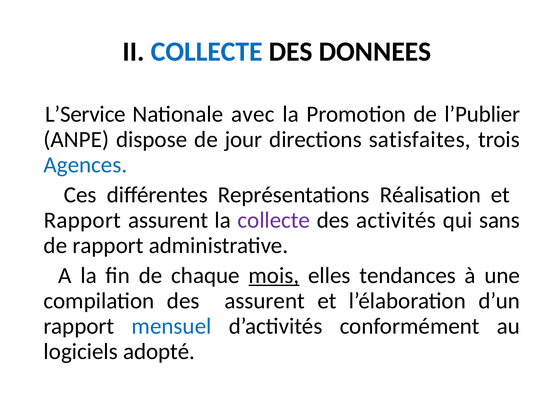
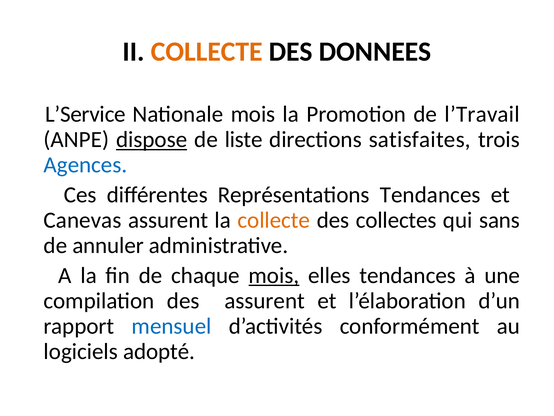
COLLECTE colour: blue -> orange (207, 52)
Nationale avec: avec -> mois (253, 114)
l’Publier: l’Publier -> l’Travail (482, 114)
dispose underline: none -> present (152, 139)
jour: jour -> liste (244, 139)
Représentations Réalisation: Réalisation -> Tendances (430, 195)
Rapport: Rapport -> Canevas (83, 220)
collecte colour: purple -> orange (274, 220)
activités: activités -> collectes (396, 220)
de rapport: rapport -> annuler (108, 245)
